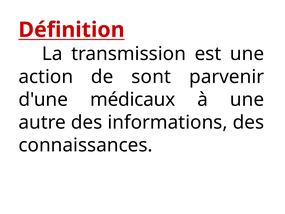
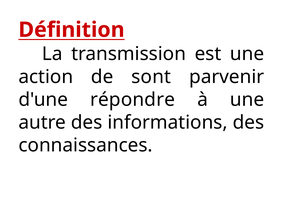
médicaux: médicaux -> répondre (133, 99)
